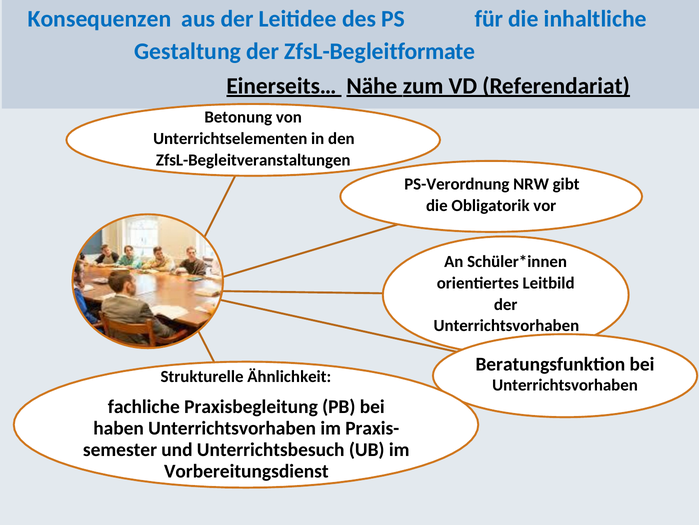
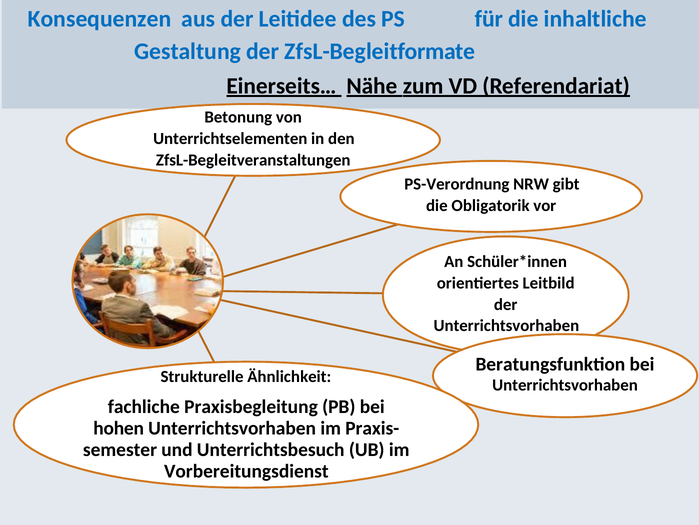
haben: haben -> hohen (119, 428)
